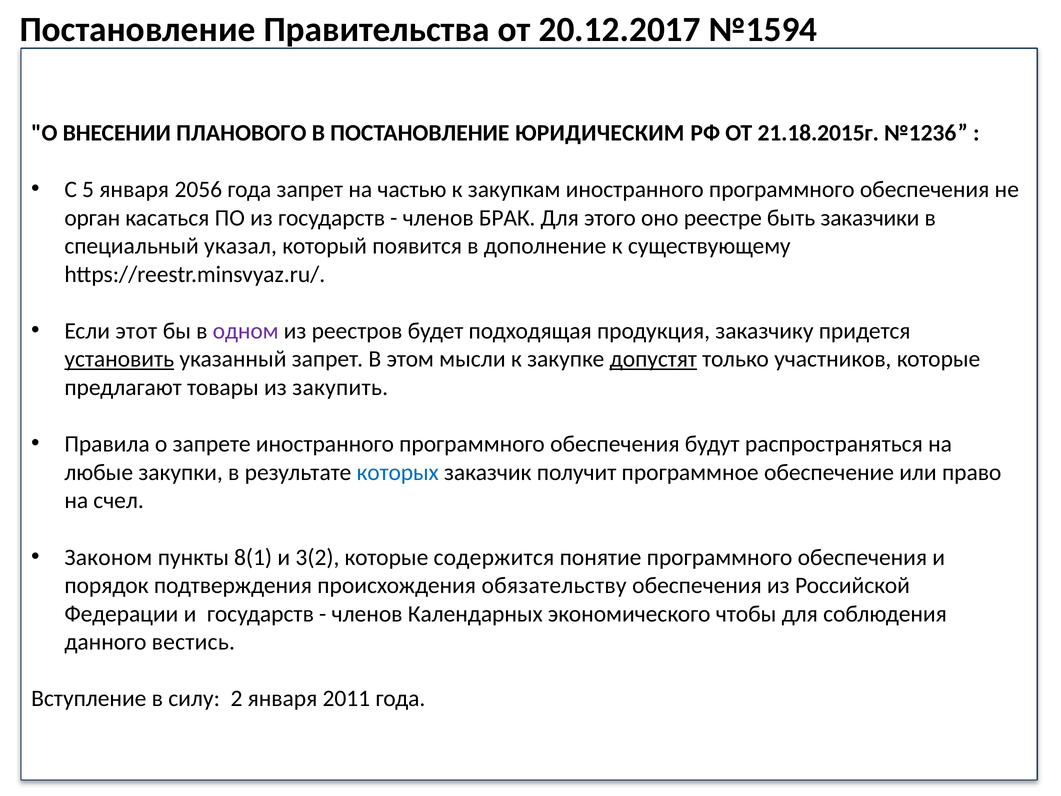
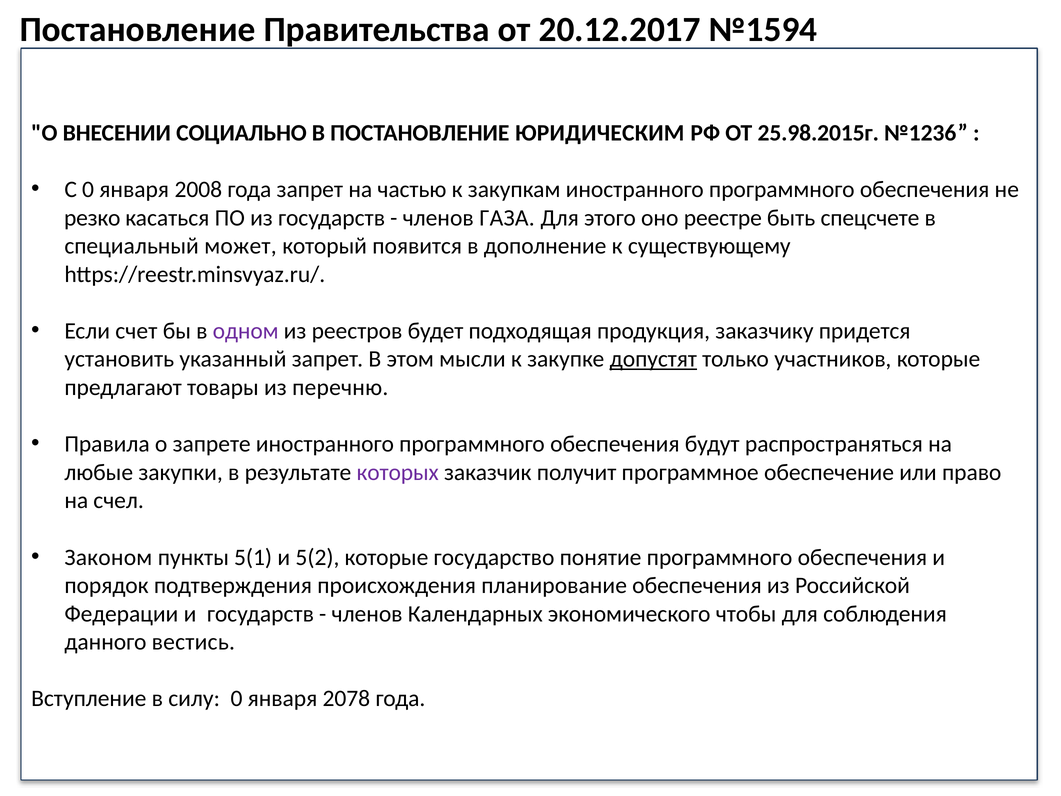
ПЛАНОВОГО: ПЛАНОВОГО -> СОЦИАЛЬНО (241, 133)
21.18.2015г: 21.18.2015г -> 25.98.2015г (818, 133)
С 5: 5 -> 0 (88, 189)
2056: 2056 -> 2008 (198, 189)
орган: орган -> резко (92, 218)
БРАК: БРАК -> ГАЗА (507, 218)
заказчики: заказчики -> спецсчете (870, 218)
указал: указал -> может (240, 246)
этот: этот -> счет (136, 331)
установить underline: present -> none (119, 359)
закупить: закупить -> перечню (340, 387)
которых colour: blue -> purple (398, 472)
8(1: 8(1 -> 5(1 (253, 557)
3(2: 3(2 -> 5(2 (317, 557)
содержится: содержится -> государство (494, 557)
обязательству: обязательству -> планирование (554, 585)
силу 2: 2 -> 0 (236, 698)
2011: 2011 -> 2078 (346, 698)
